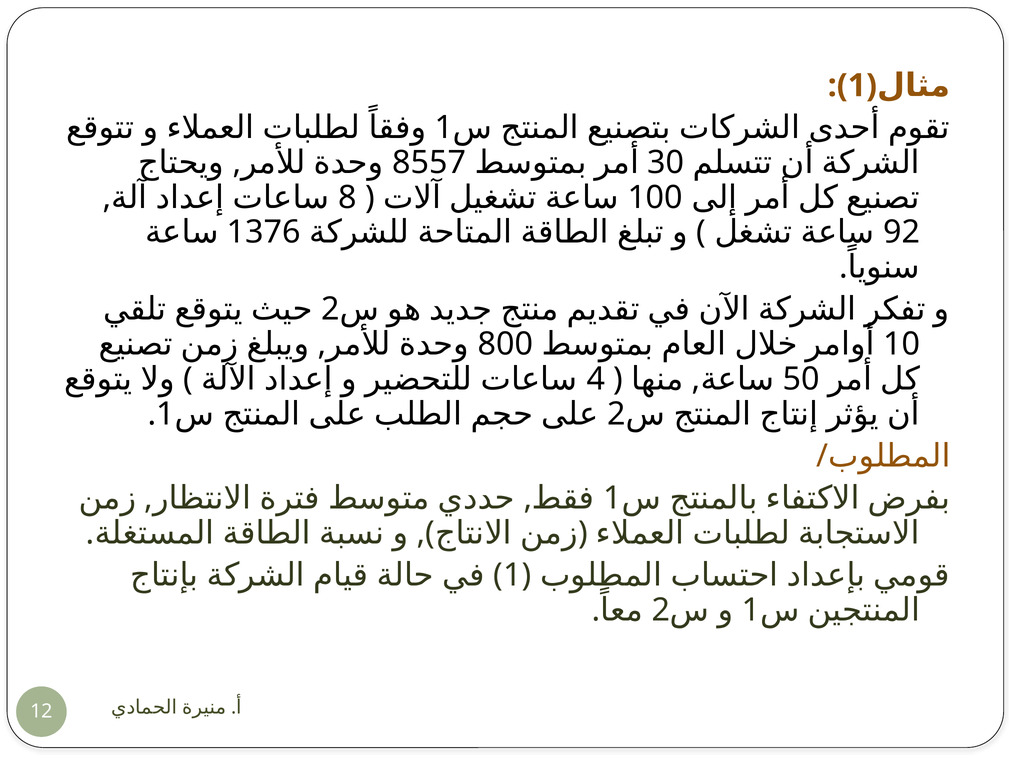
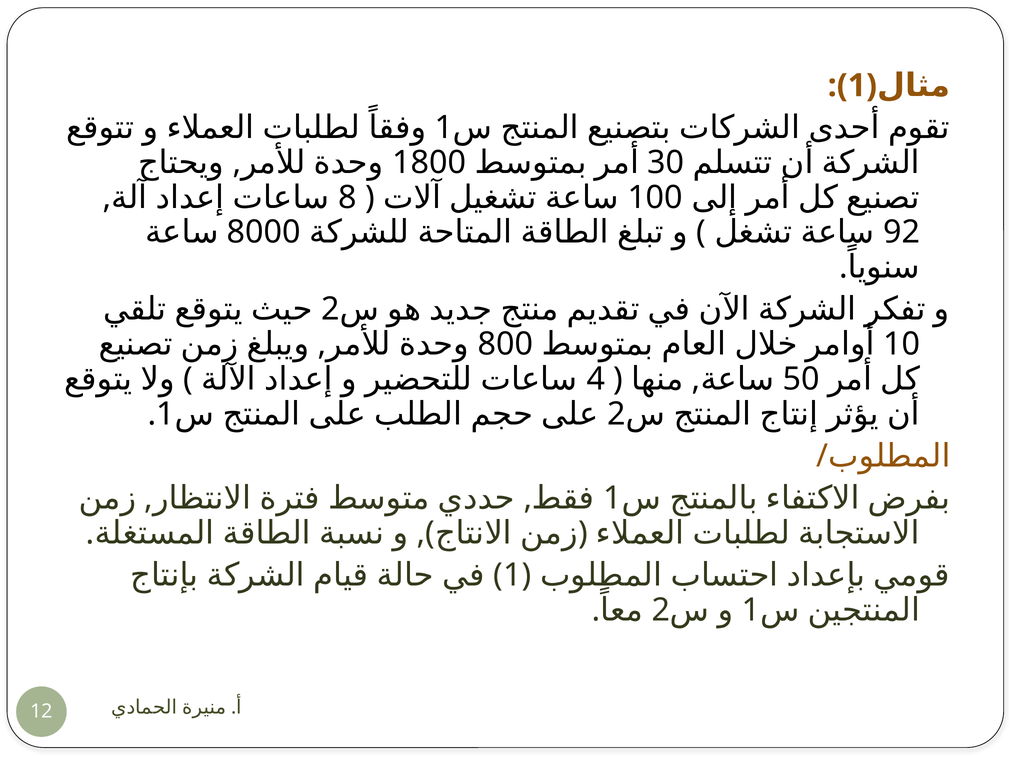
8557: 8557 -> 1800 (429, 163)
1376: 1376 -> 8000 (264, 232)
